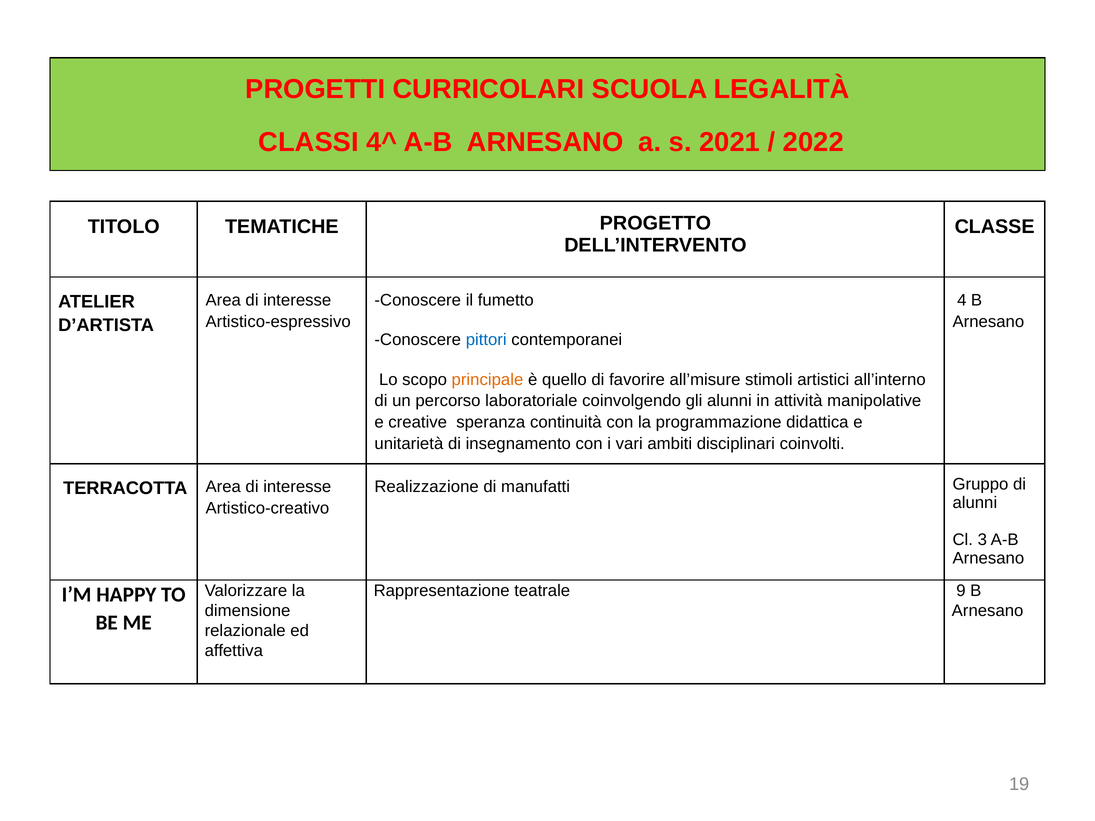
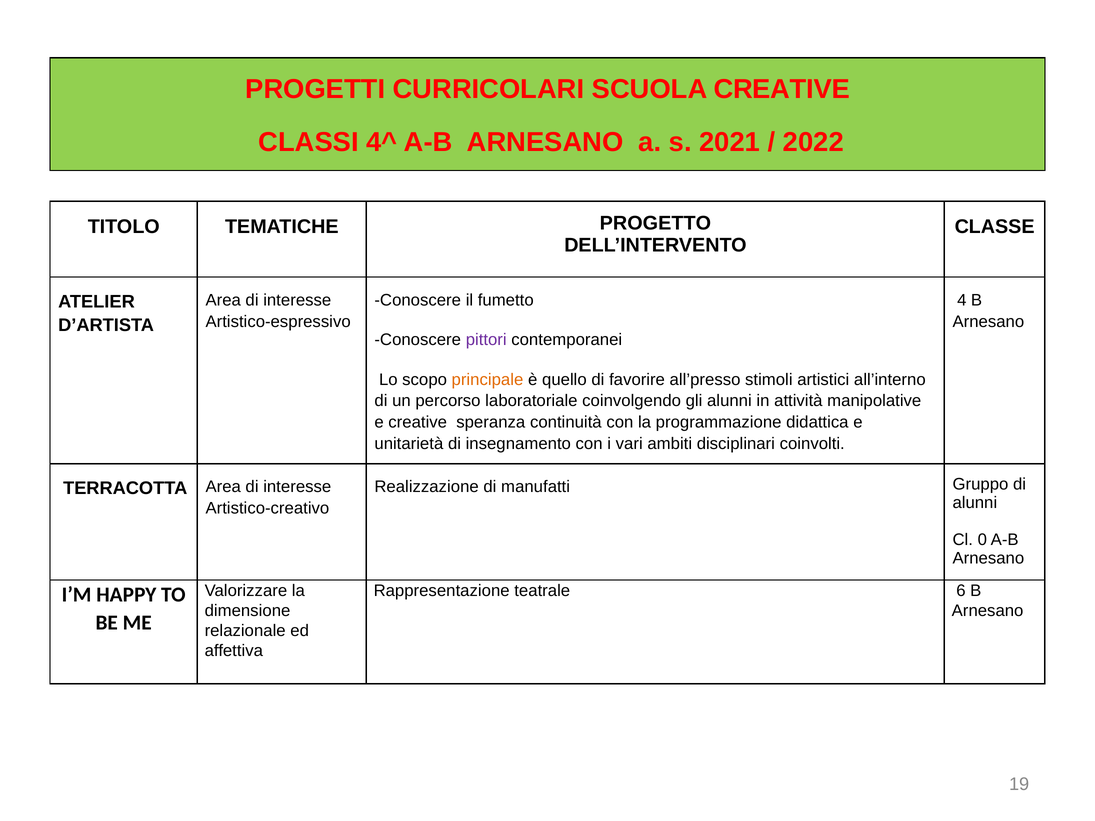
SCUOLA LEGALITÀ: LEGALITÀ -> CREATIVE (782, 89)
pittori colour: blue -> purple (486, 340)
all’misure: all’misure -> all’presso (705, 380)
3: 3 -> 0 (982, 540)
9: 9 -> 6 (961, 591)
